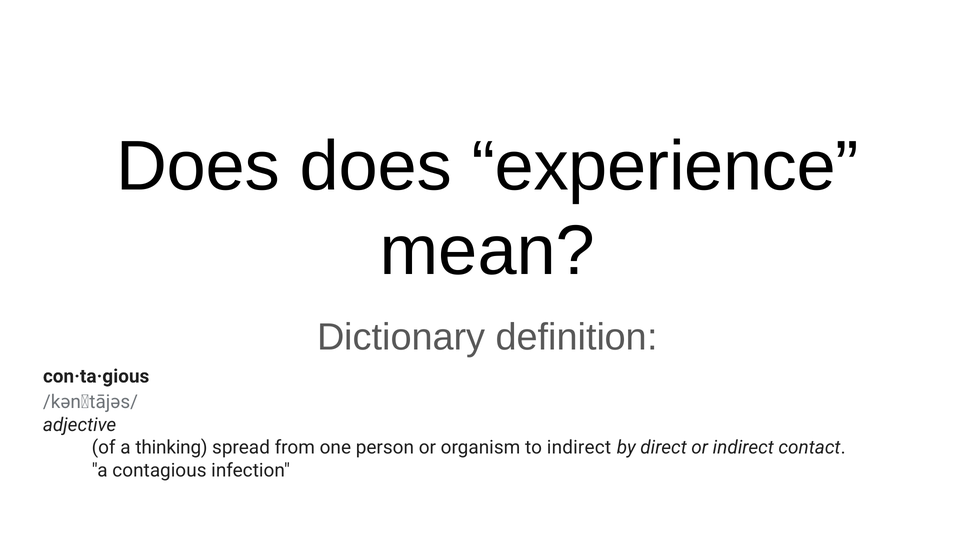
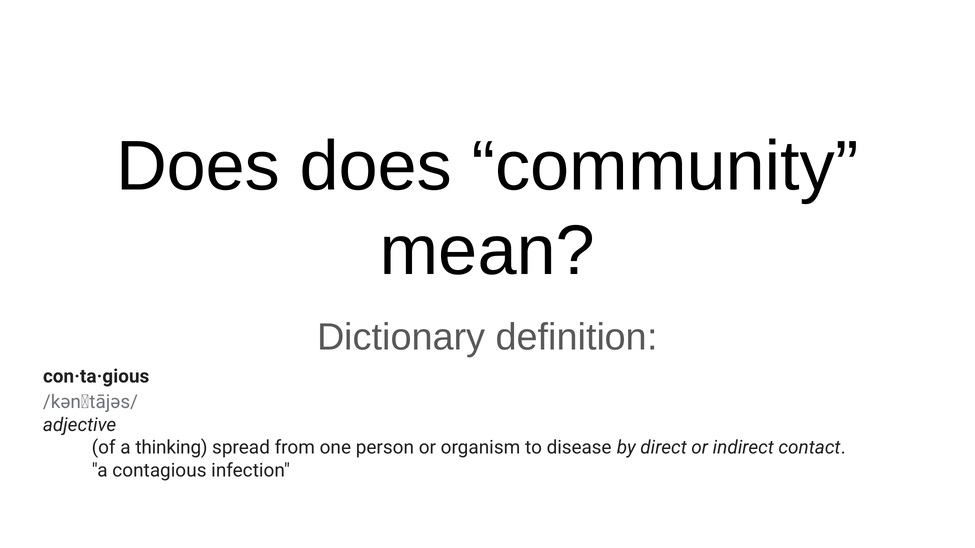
experience: experience -> community (665, 167)
to indirect: indirect -> disease (579, 448)
